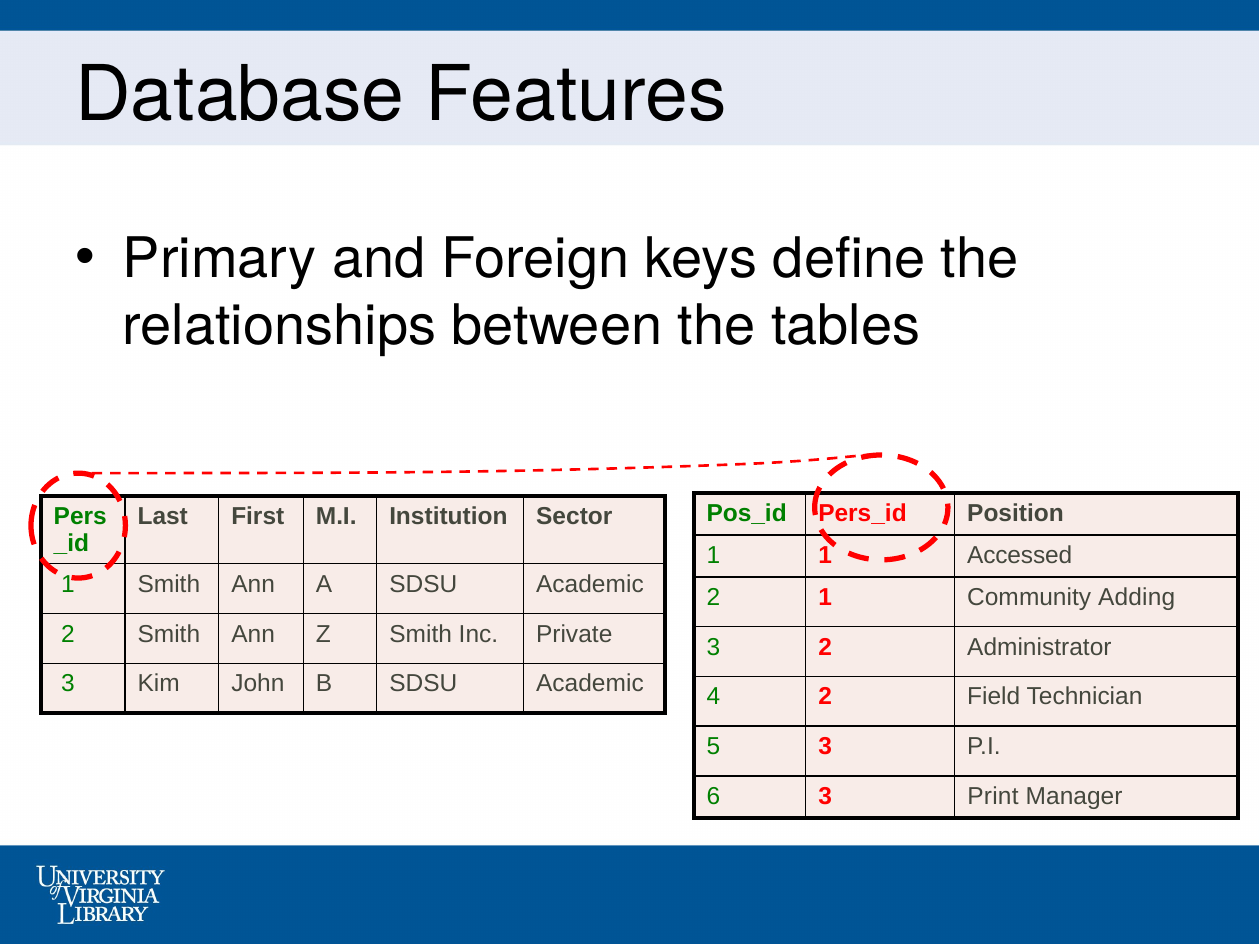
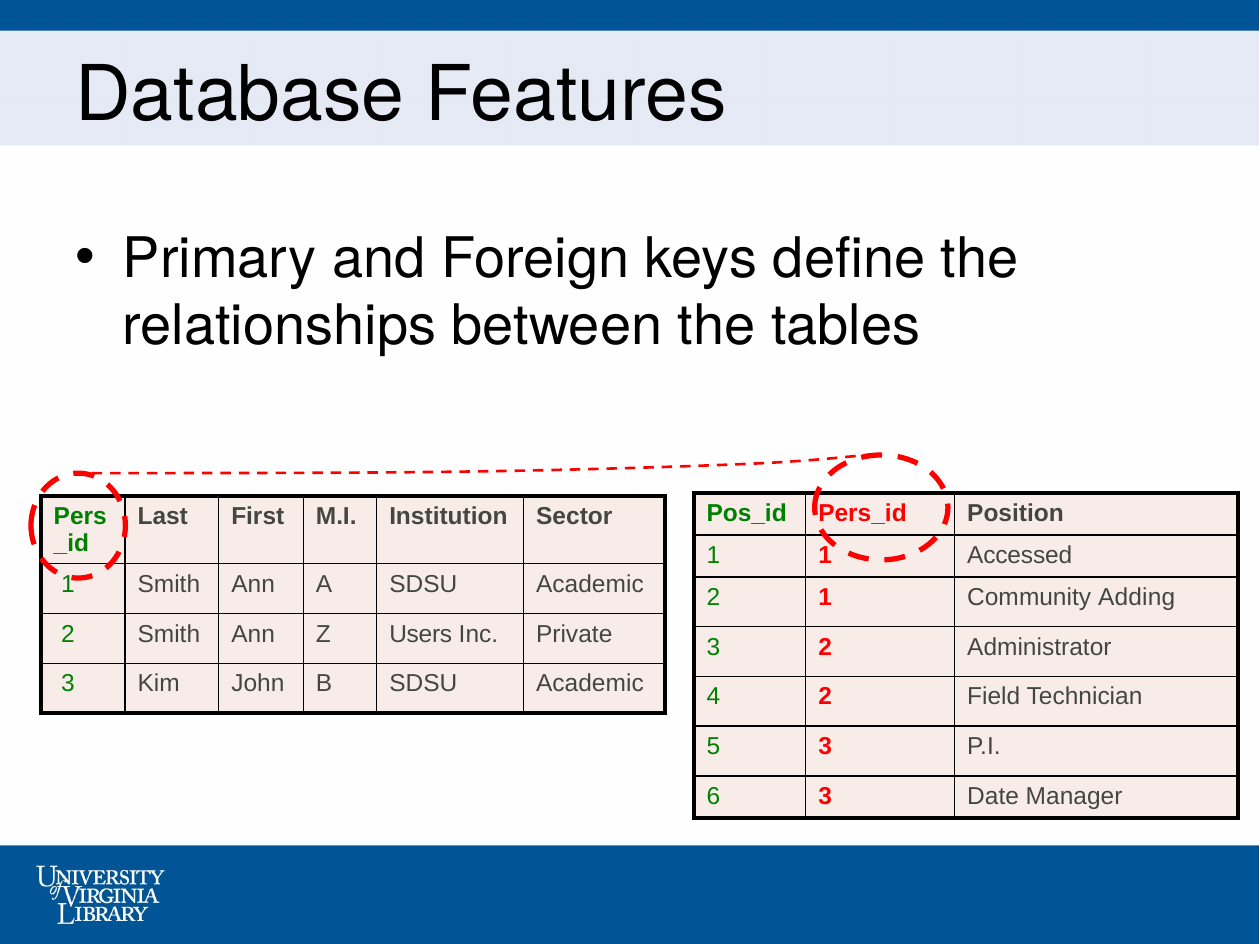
Z Smith: Smith -> Users (421, 634)
Print: Print -> Date (993, 797)
